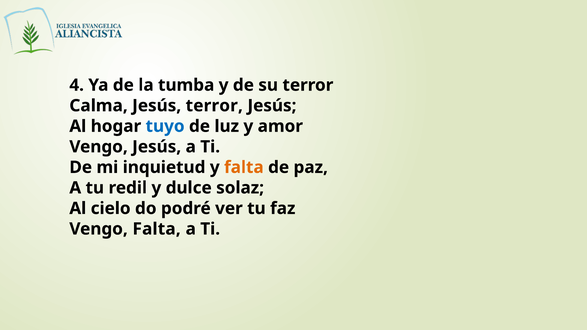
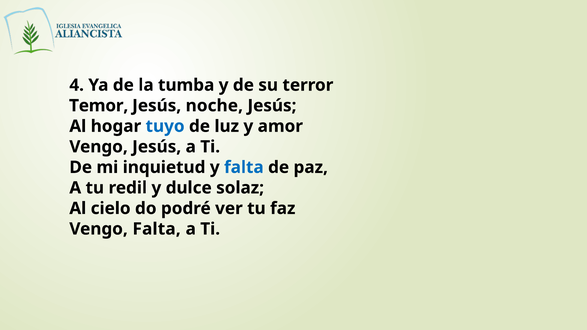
Calma: Calma -> Temor (99, 106)
Jesús terror: terror -> noche (214, 106)
falta colour: orange -> blue (244, 167)
